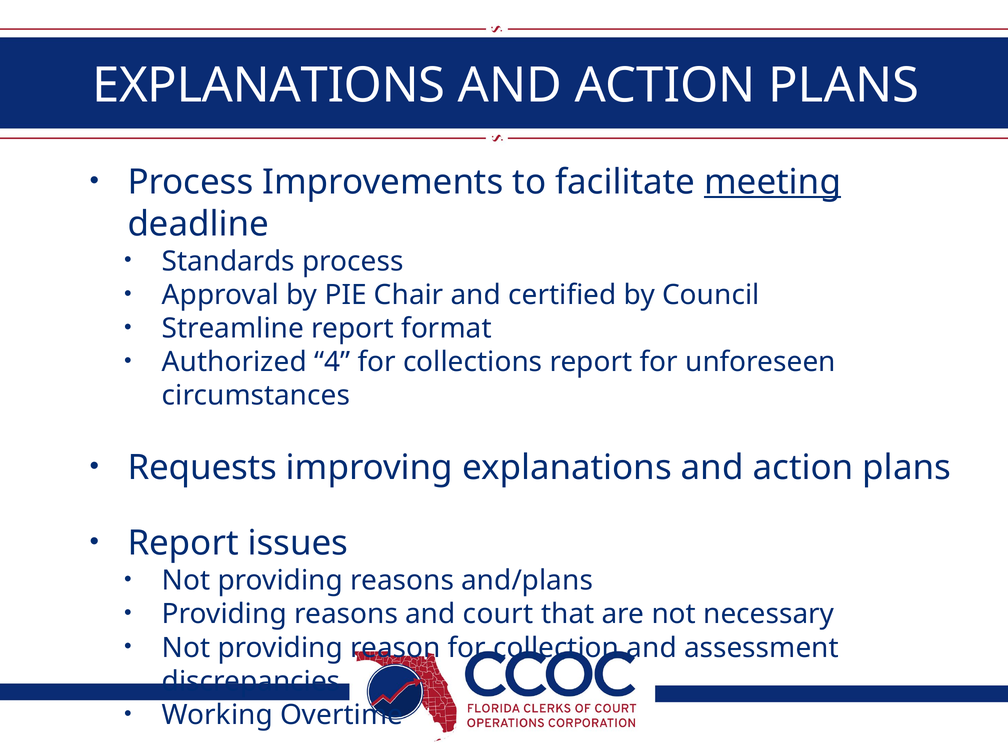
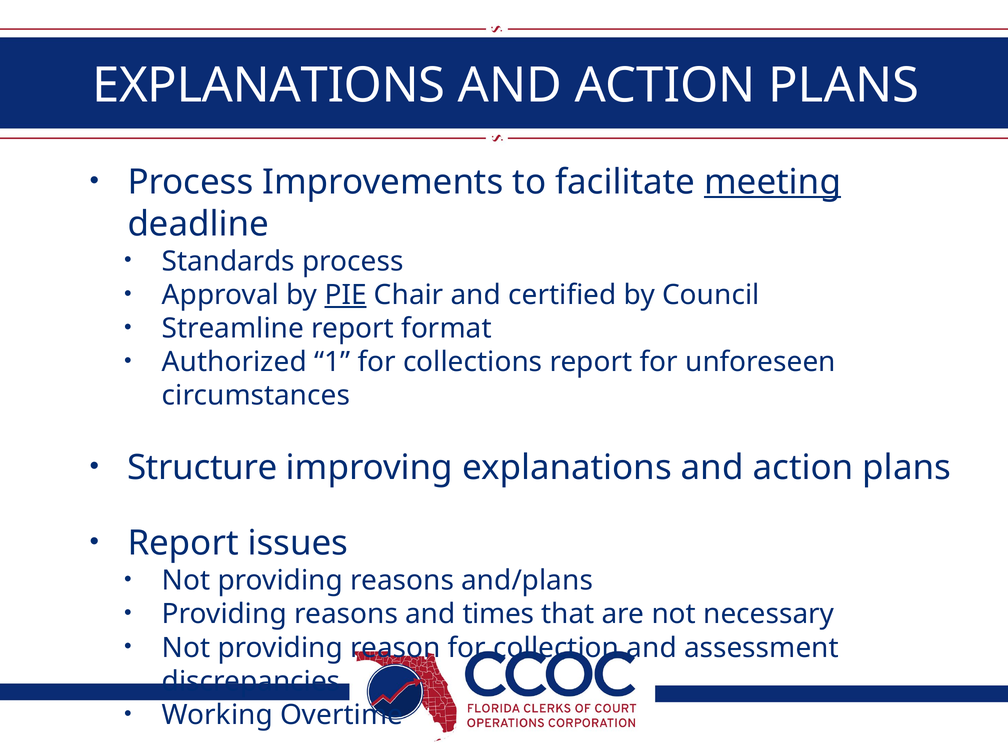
PIE underline: none -> present (346, 295)
4: 4 -> 1 (332, 362)
Requests: Requests -> Structure (202, 468)
court: court -> times (498, 614)
